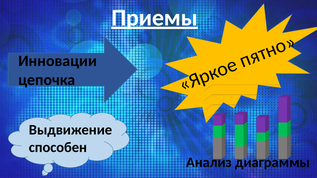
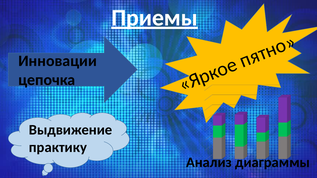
способен: способен -> практику (58, 148)
